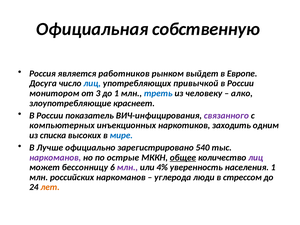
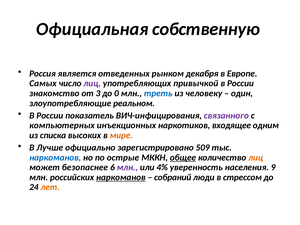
работников: работников -> отведенных (124, 74)
выйдет: выйдет -> декабря (202, 74)
Досуга: Досуга -> Самых (43, 83)
лиц colour: blue -> purple (92, 83)
монитором: монитором -> знакомство (54, 93)
до 1: 1 -> 0 (117, 93)
алко: алко -> один (242, 93)
краснеет: краснеет -> реальном (134, 103)
заходить: заходить -> входящее (232, 125)
мире colour: blue -> orange (121, 135)
540: 540 -> 509 (203, 148)
наркоманов colour: purple -> blue (55, 158)
лиц colour: purple -> orange (256, 158)
бессонницу: бессонницу -> безопаснее (85, 167)
населения 1: 1 -> 9 (273, 167)
наркоманов underline: none -> present (121, 177)
углерода: углерода -> собраний (173, 177)
